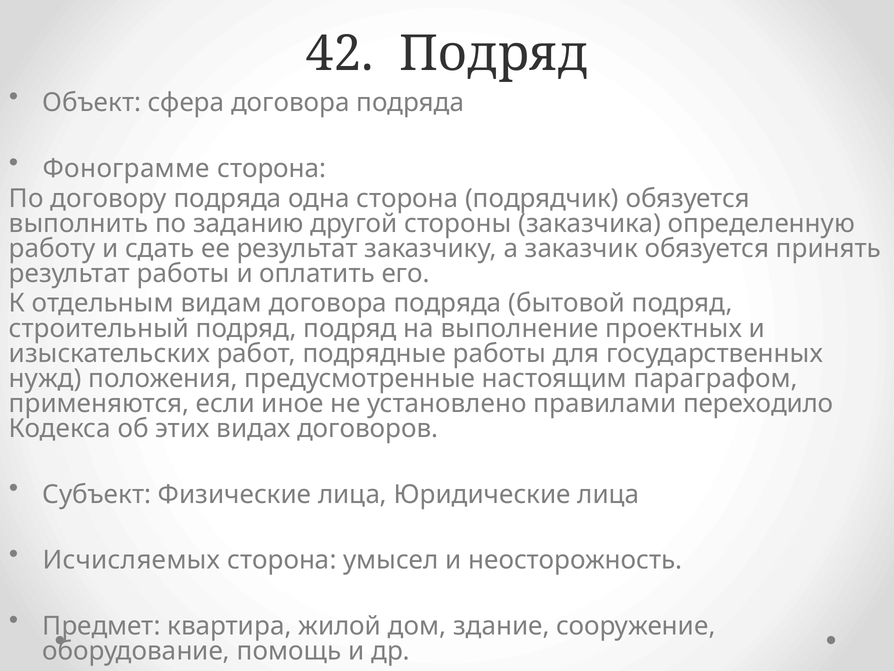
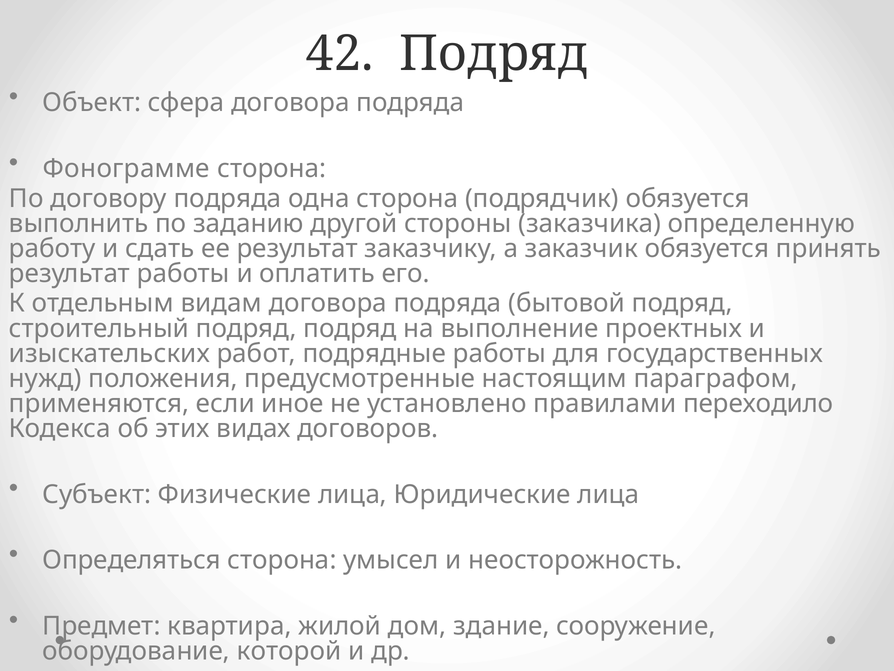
Исчисляемых: Исчисляемых -> Определяться (132, 560)
помощь: помощь -> которой (289, 651)
